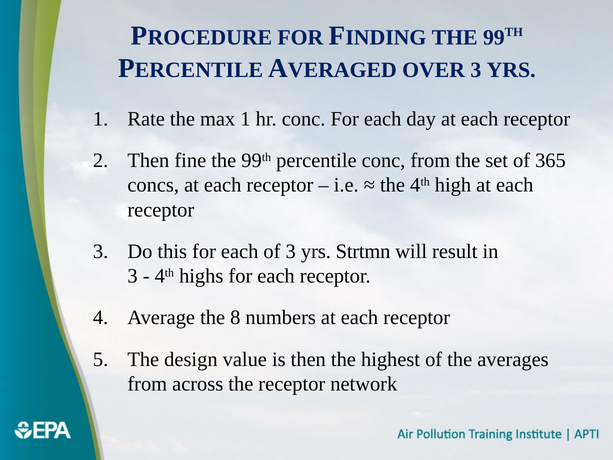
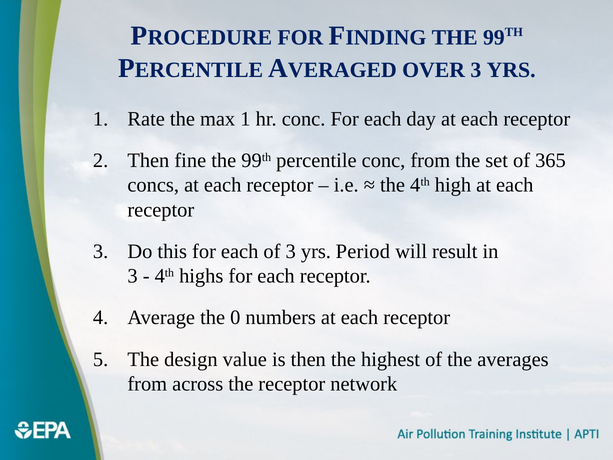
Strtmn: Strtmn -> Period (363, 251)
8: 8 -> 0 (235, 318)
